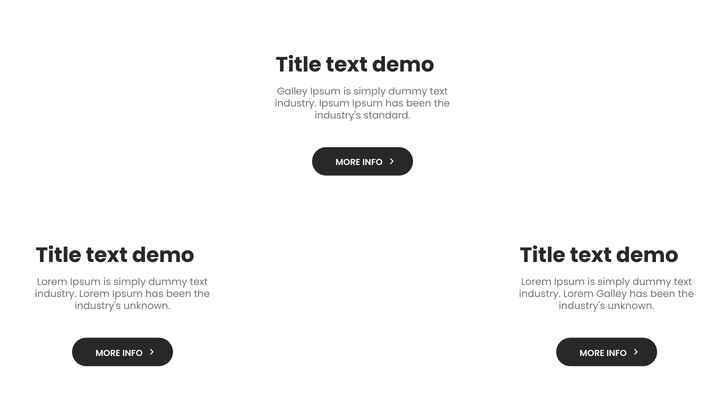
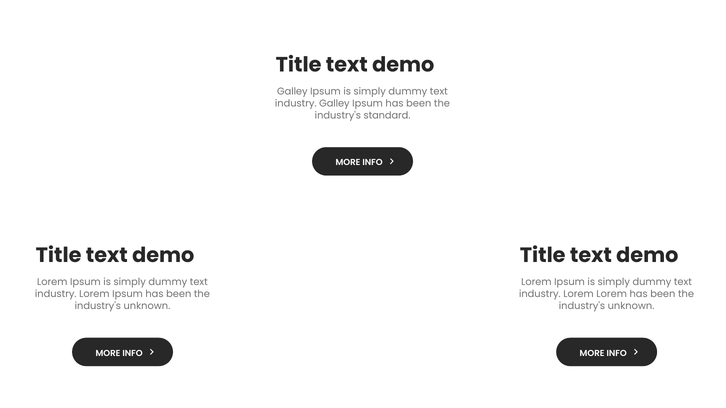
industry Ipsum: Ipsum -> Galley (334, 104)
Lorem Galley: Galley -> Lorem (612, 294)
